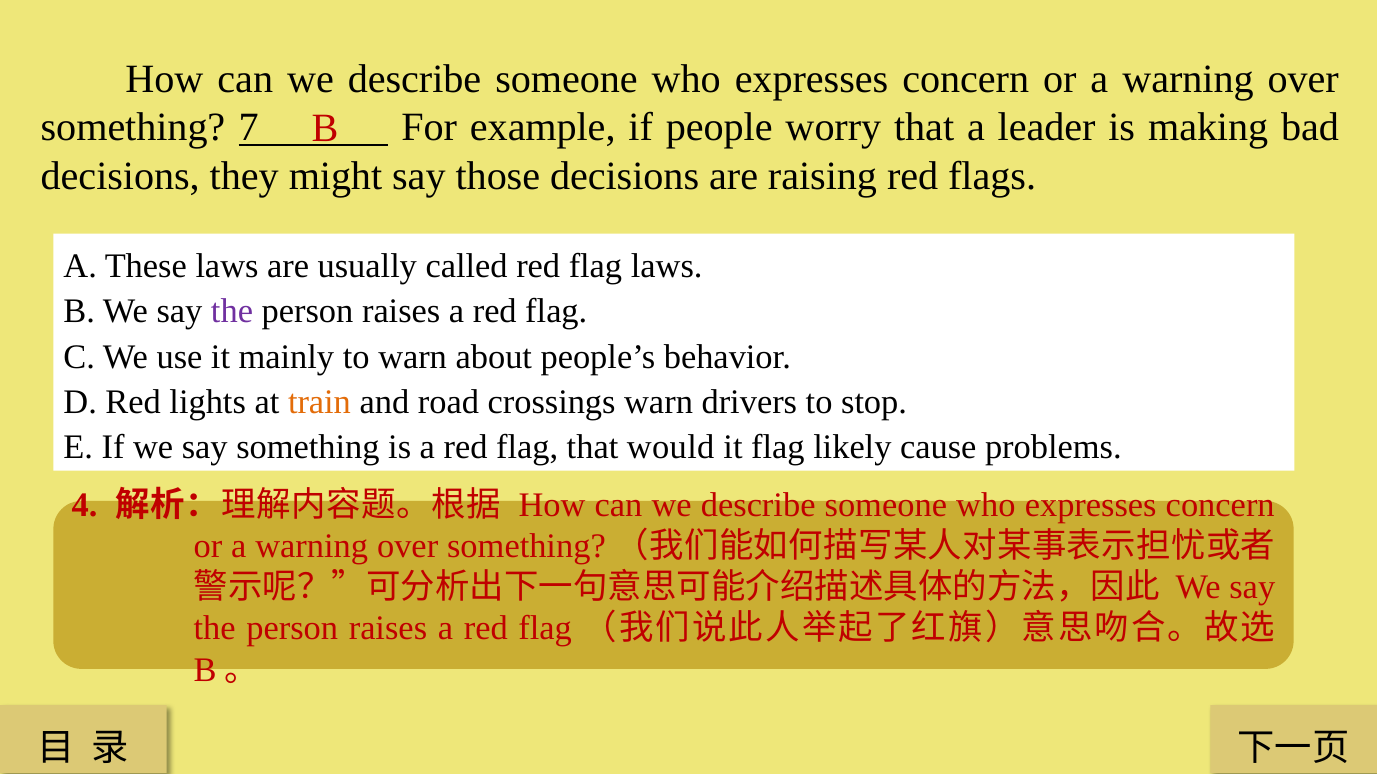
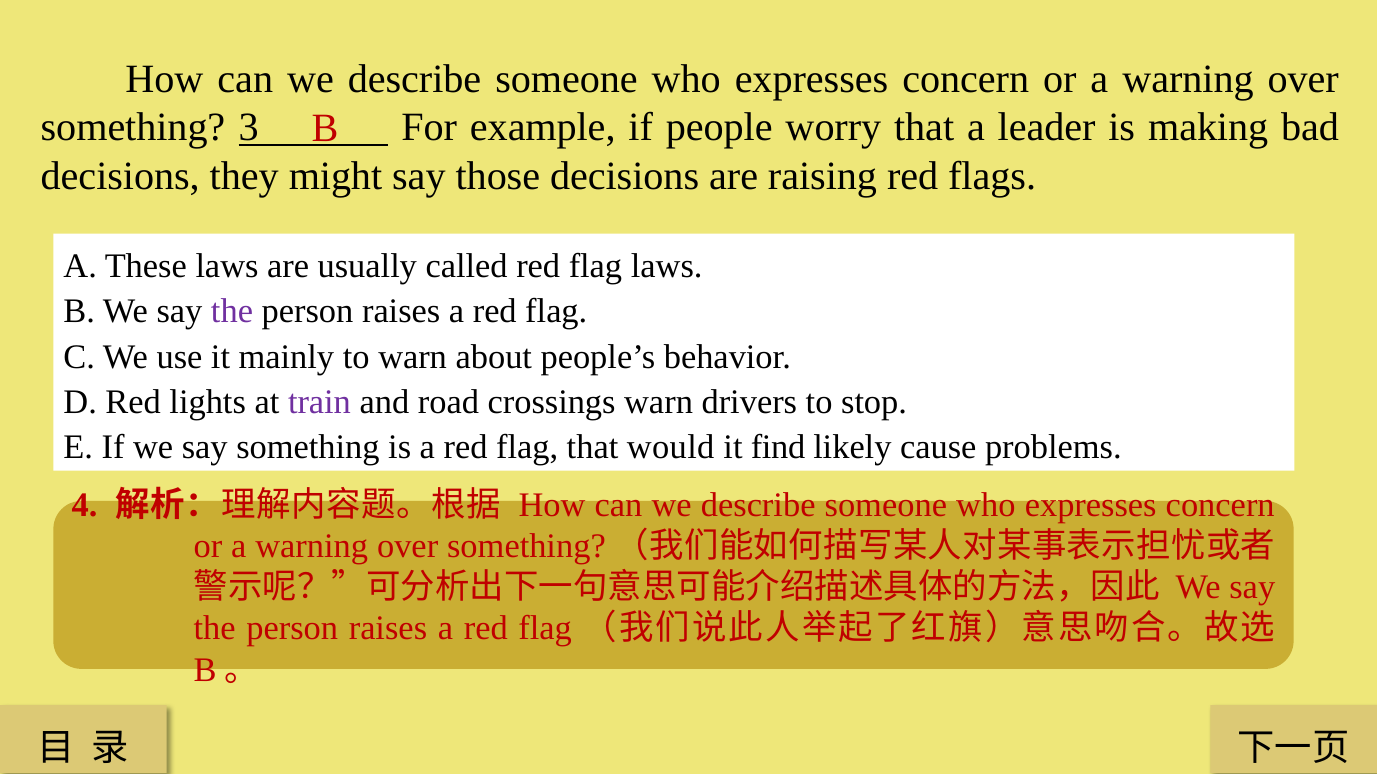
7: 7 -> 3 (249, 128)
train colour: orange -> purple (319, 402)
it flag: flag -> find (778, 448)
